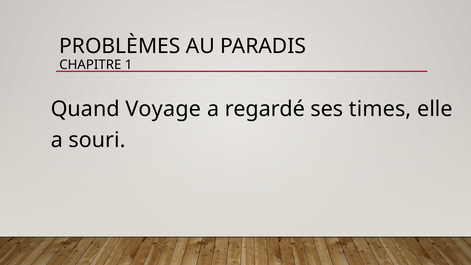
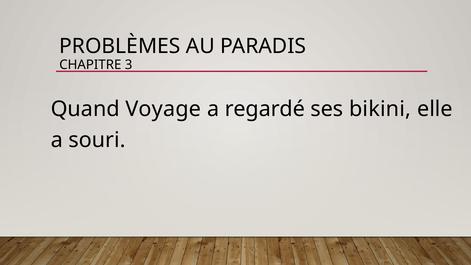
1: 1 -> 3 (129, 65)
times: times -> bikini (380, 109)
